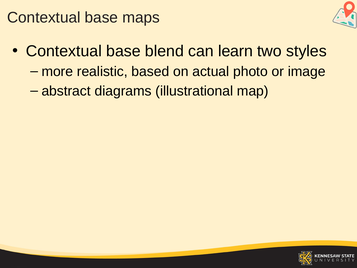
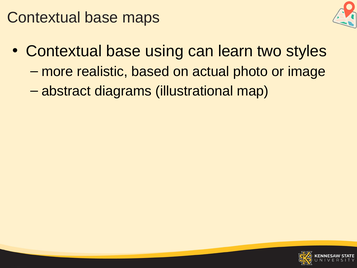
blend: blend -> using (164, 51)
